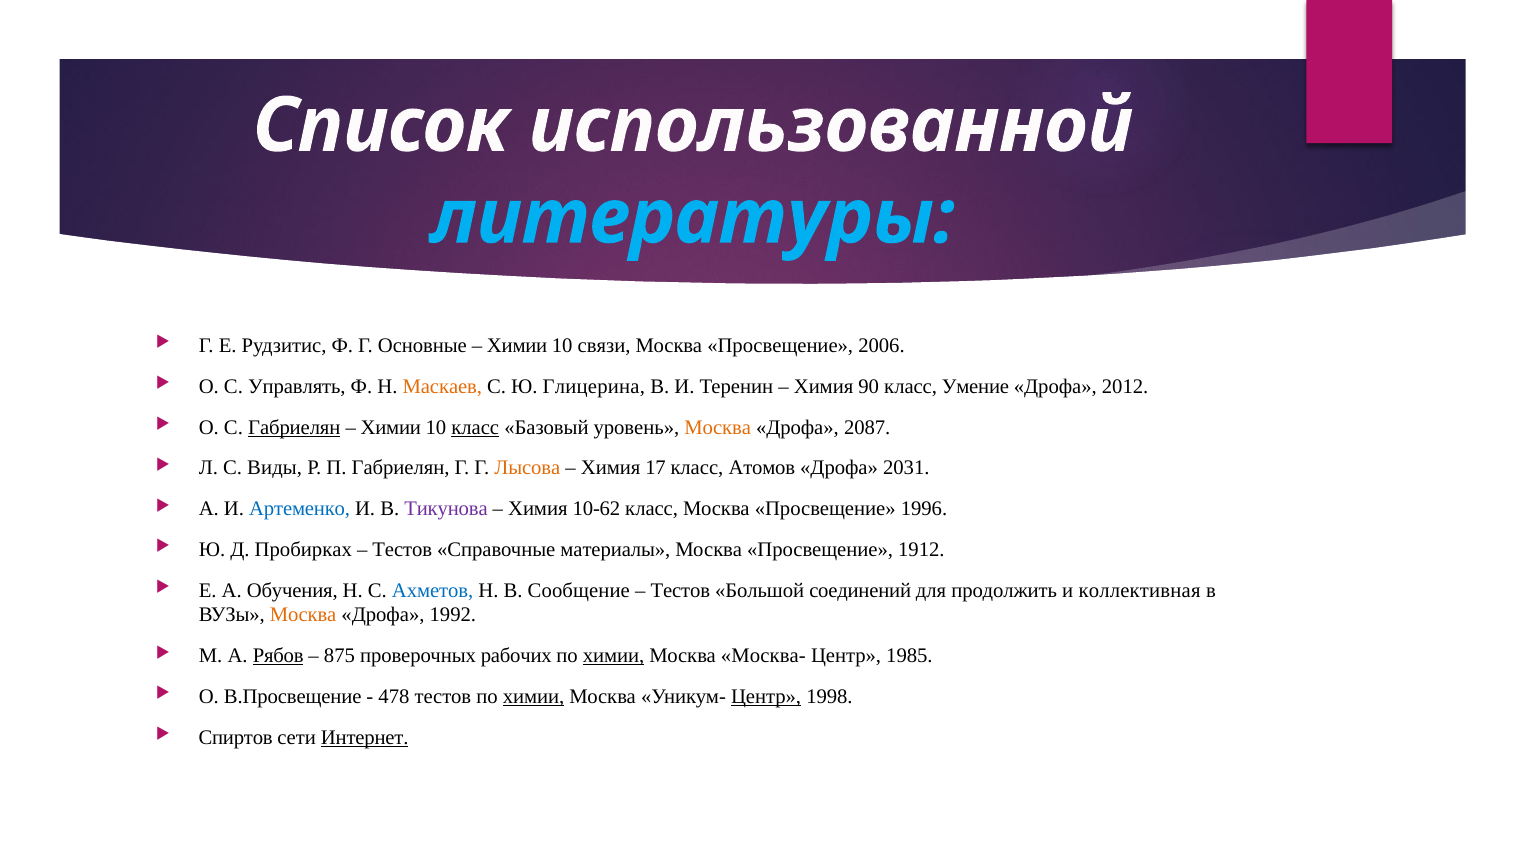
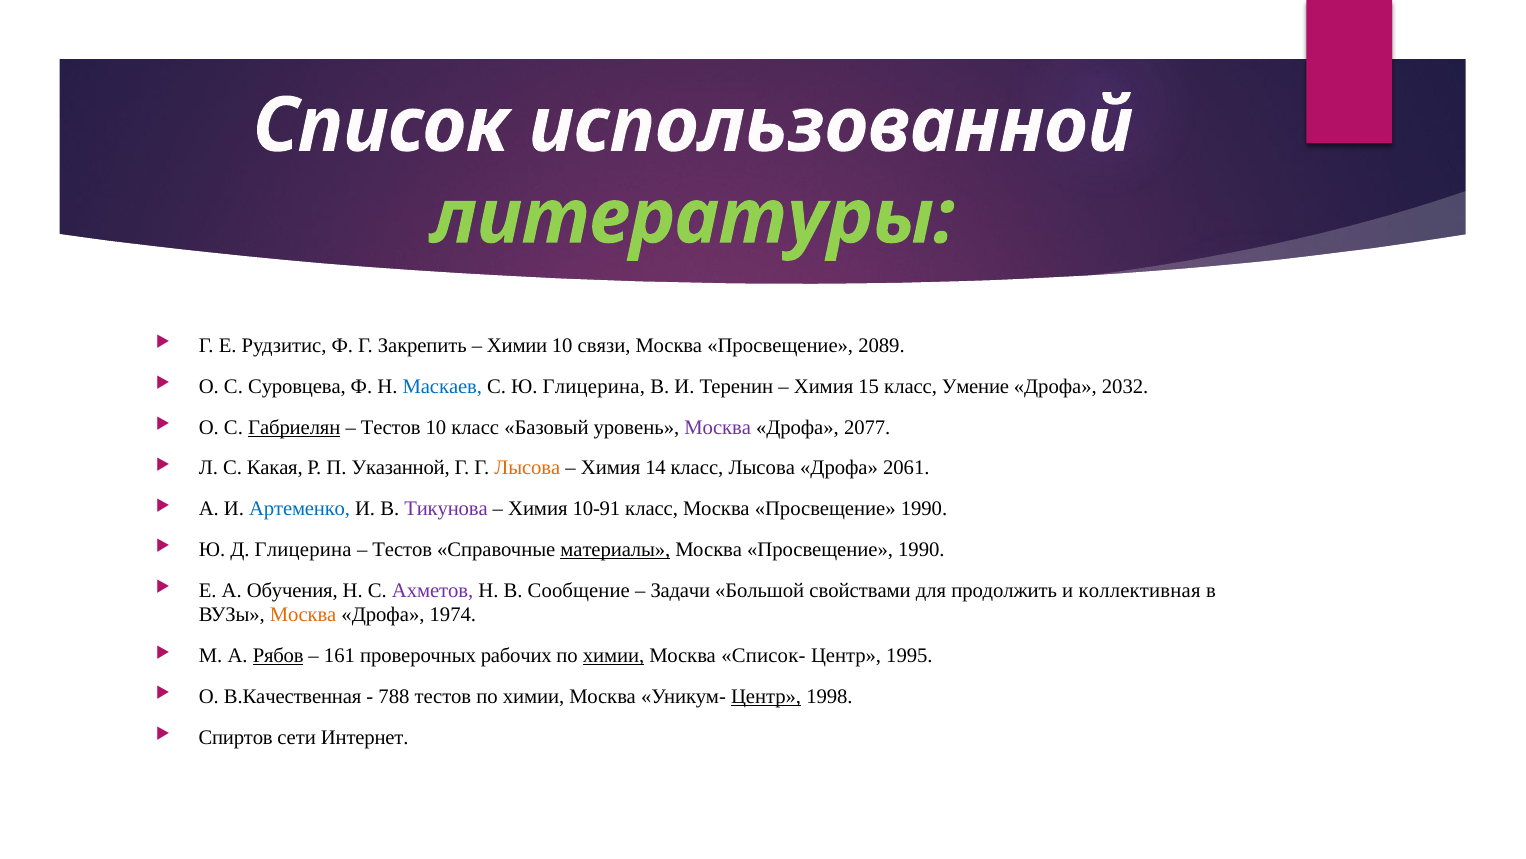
литературы colour: light blue -> light green (693, 217)
Основные: Основные -> Закрепить (422, 345)
2006: 2006 -> 2089 (882, 345)
Управлять: Управлять -> Суровцева (297, 386)
Маскаев colour: orange -> blue (442, 386)
90: 90 -> 15 (869, 386)
2012: 2012 -> 2032 (1125, 386)
Химии: Химии -> Тестов (391, 427)
класс underline: present -> none (475, 427)
Москва colour: orange -> purple (718, 427)
2087: 2087 -> 2077 (867, 427)
Виды: Виды -> Какая (275, 468)
П Габриелян: Габриелян -> Указанной (401, 468)
17: 17 -> 14 (656, 468)
класс Атомов: Атомов -> Лысова (762, 468)
2031: 2031 -> 2061 (906, 468)
10-62: 10-62 -> 10-91 (596, 508)
класс Москва Просвещение 1996: 1996 -> 1990 (924, 508)
Д Пробирках: Пробирках -> Глицерина (303, 549)
материалы underline: none -> present (615, 549)
1912: 1912 -> 1990 (921, 549)
Ахметов colour: blue -> purple (433, 590)
Тестов: Тестов -> Задачи (680, 590)
соединений: соединений -> свойствами (860, 590)
1992: 1992 -> 1974 (453, 615)
875: 875 -> 161 (339, 655)
Москва-: Москва- -> Список- (763, 655)
1985: 1985 -> 1995 (909, 655)
В.Просвещение: В.Просвещение -> В.Качественная (293, 696)
478: 478 -> 788 (394, 696)
химии underline: present -> none (534, 696)
Интернет underline: present -> none (365, 737)
